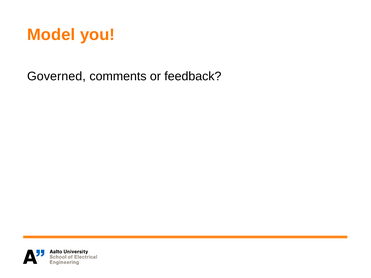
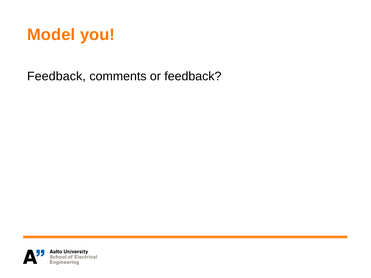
Governed: Governed -> Feedback (56, 76)
